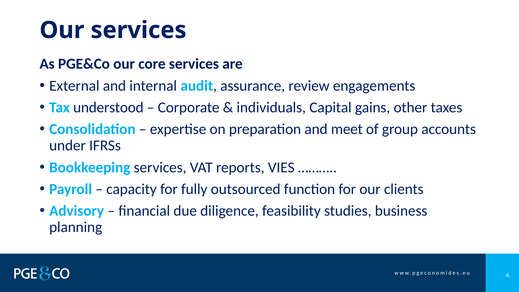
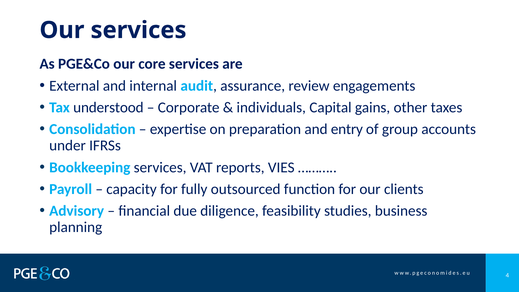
meet: meet -> entry (347, 129)
